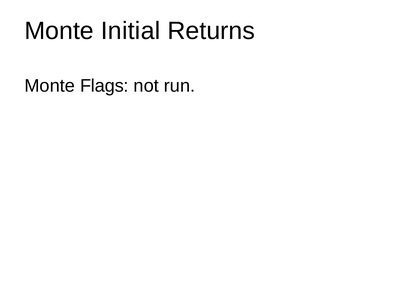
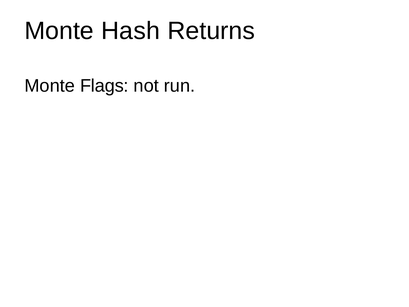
Initial: Initial -> Hash (131, 31)
